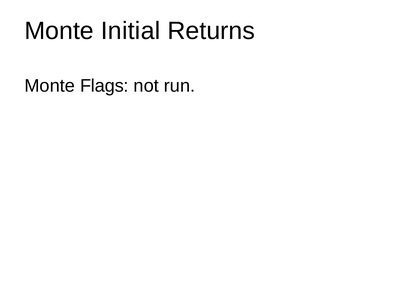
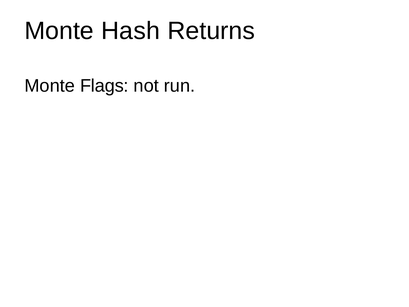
Initial: Initial -> Hash (131, 31)
